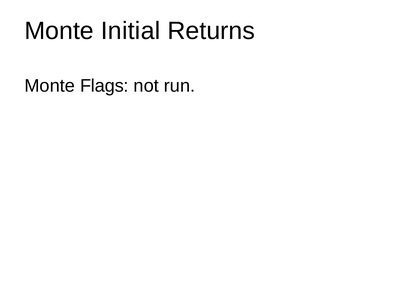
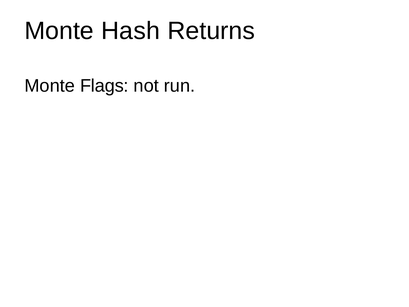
Initial: Initial -> Hash (131, 31)
